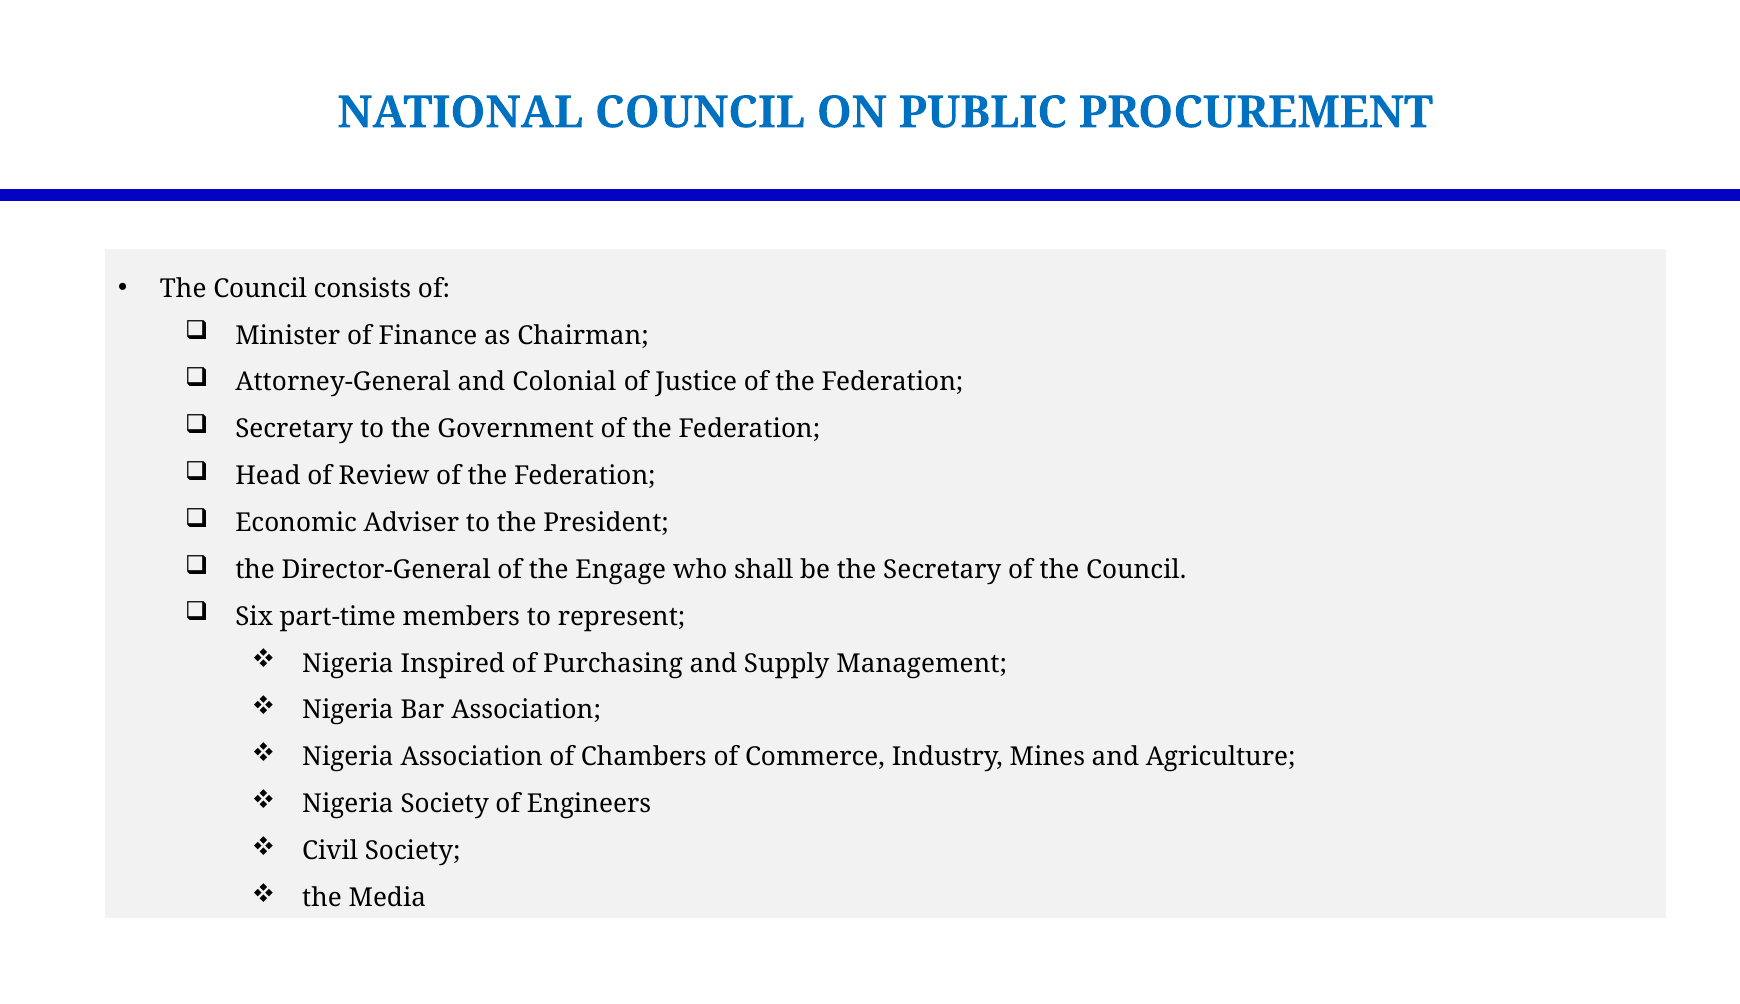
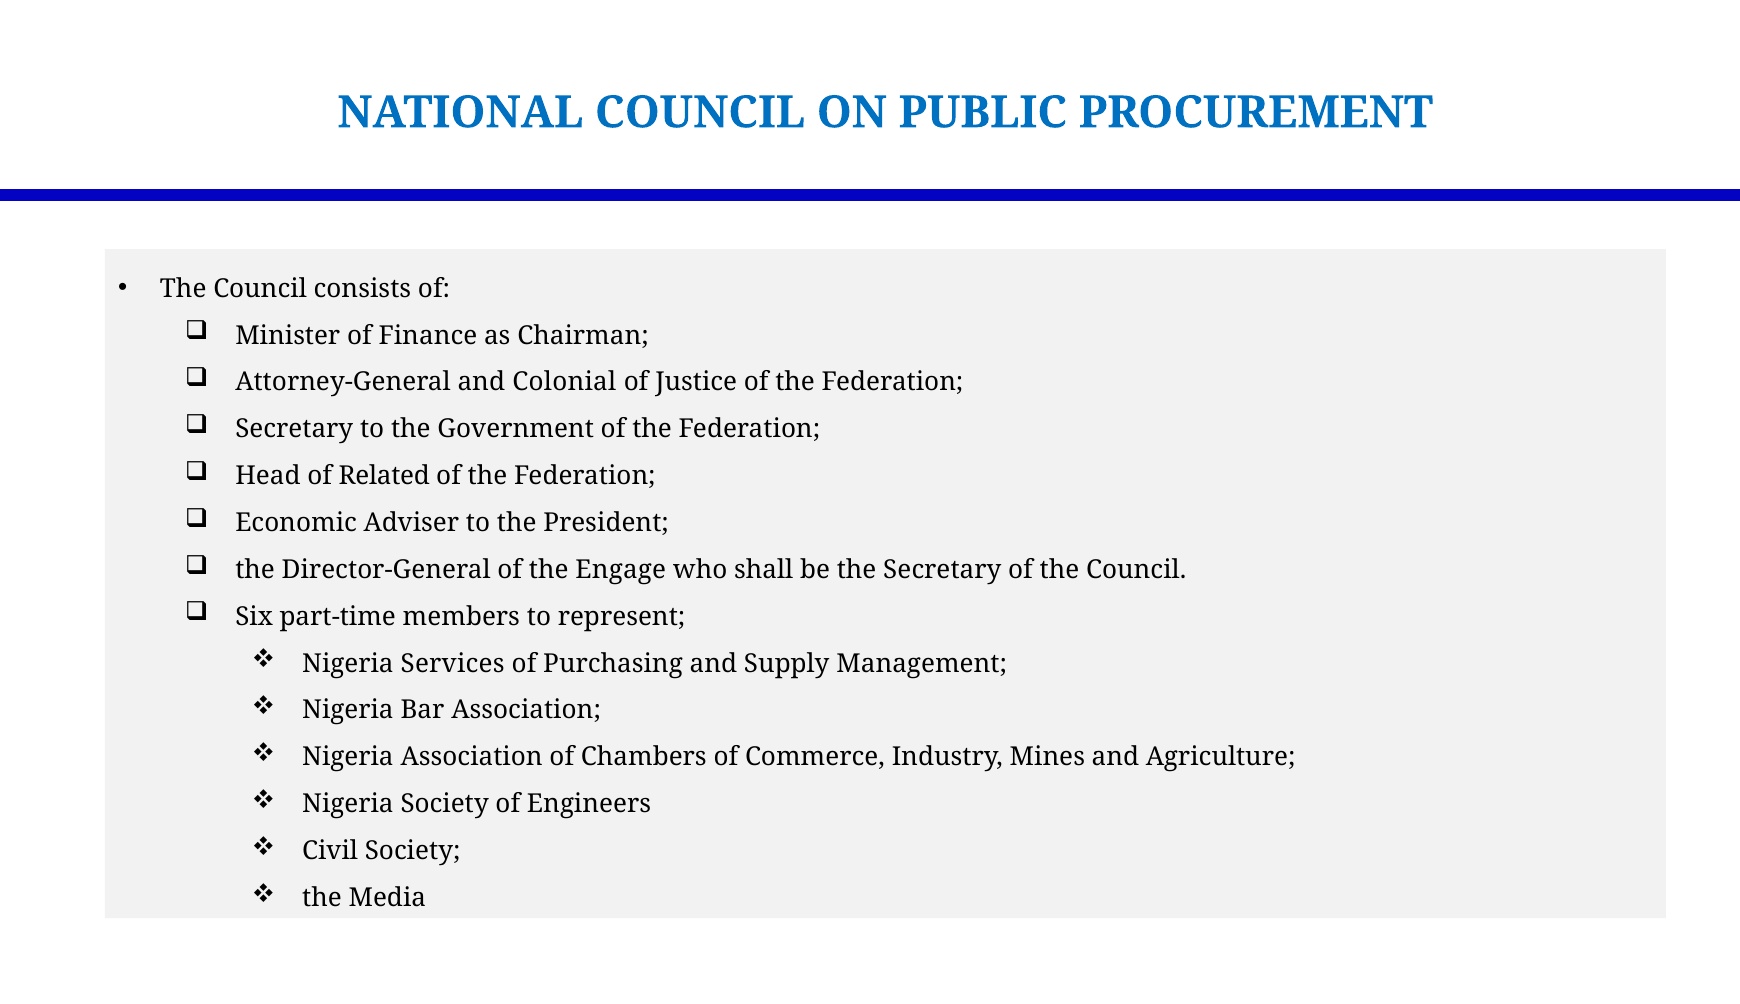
Review: Review -> Related (384, 476)
Inspired: Inspired -> Services (453, 663)
